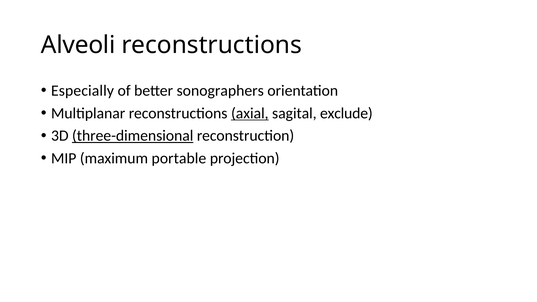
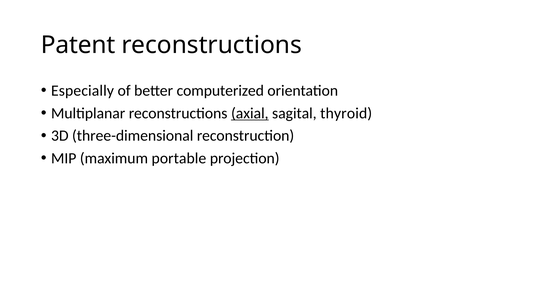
Alveoli: Alveoli -> Patent (78, 45)
sonographers: sonographers -> computerized (220, 91)
exclude: exclude -> thyroid (346, 113)
three-dimensional underline: present -> none (133, 136)
